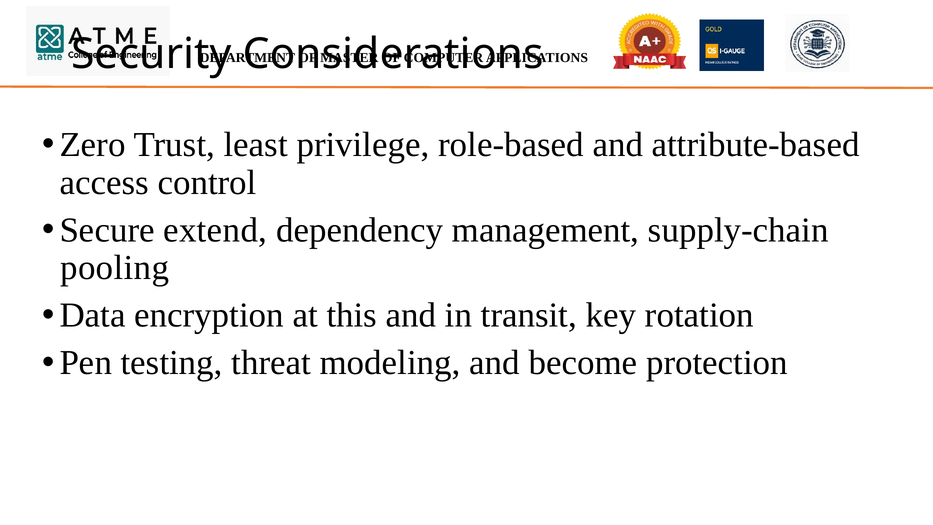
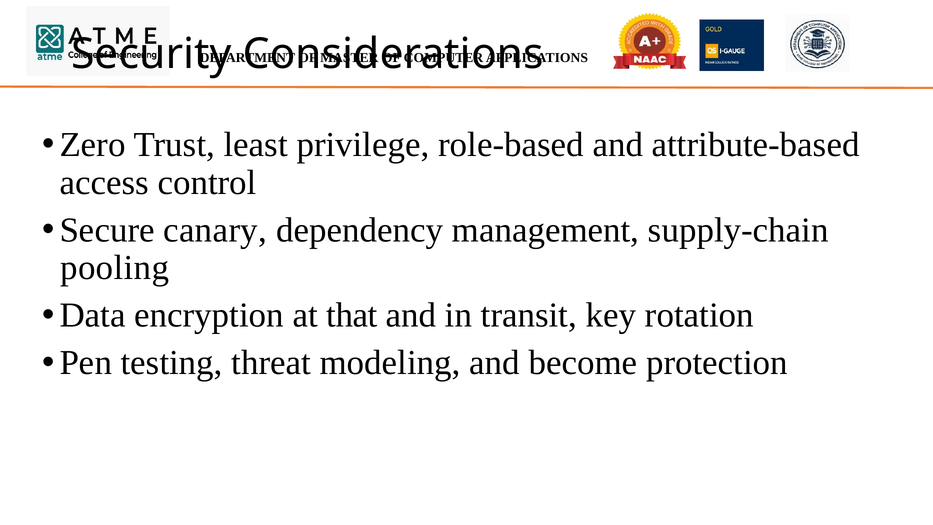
extend: extend -> canary (215, 230)
this: this -> that (352, 315)
